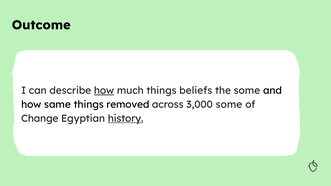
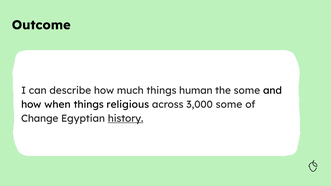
how underline: present -> none (104, 91)
beliefs: beliefs -> human (196, 91)
same: same -> when (57, 105)
removed: removed -> religious (128, 105)
